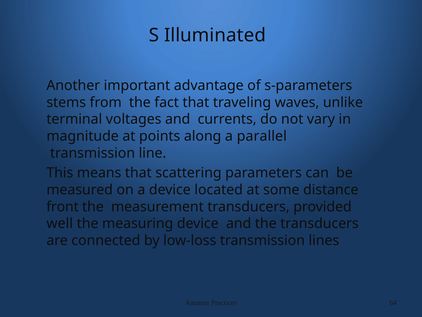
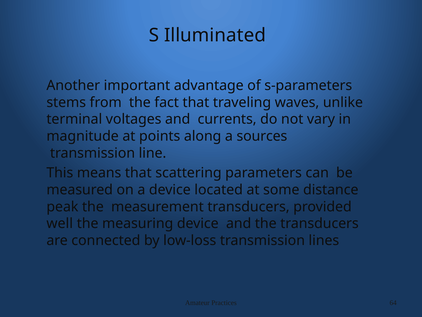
parallel: parallel -> sources (262, 136)
front: front -> peak (62, 206)
